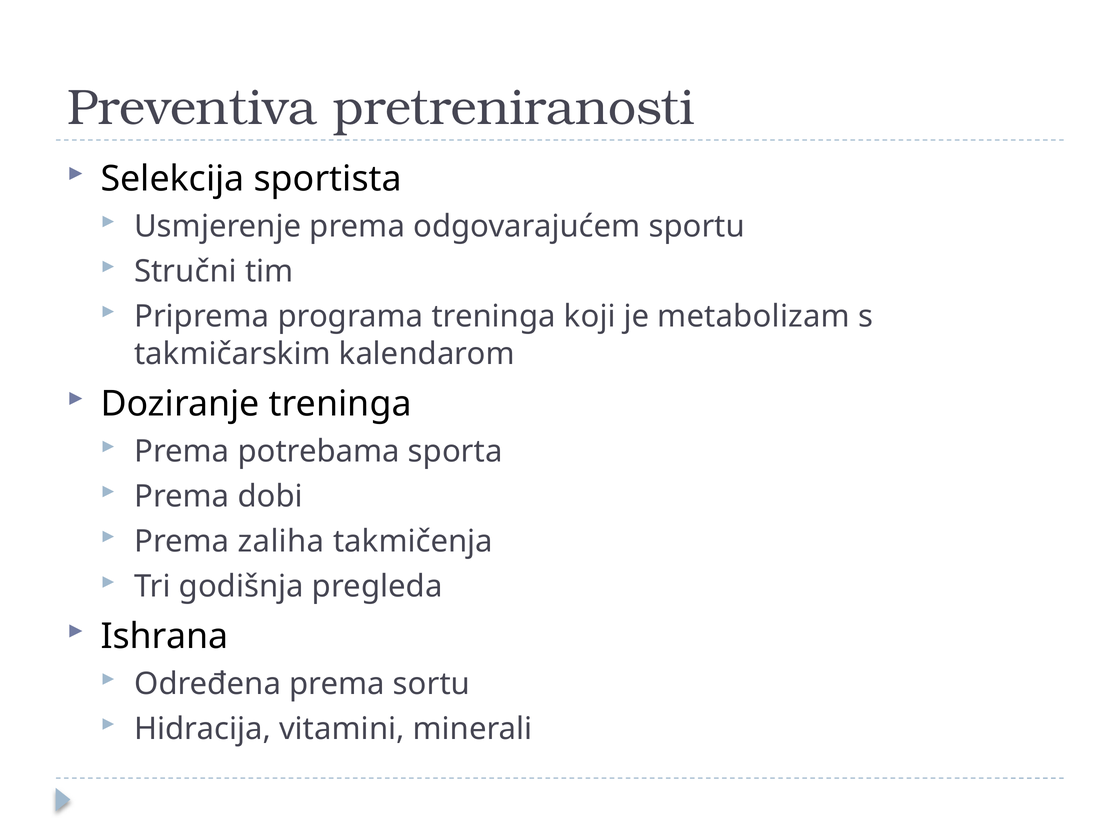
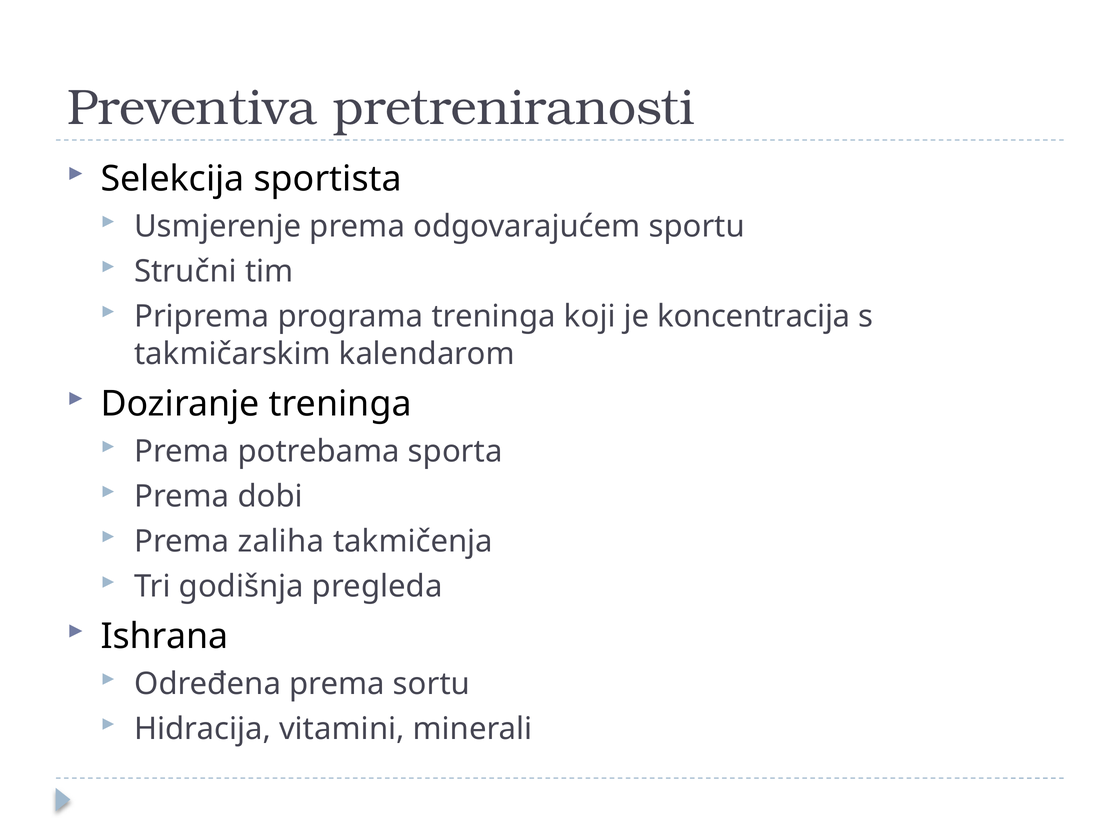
metabolizam: metabolizam -> koncentracija (754, 317)
